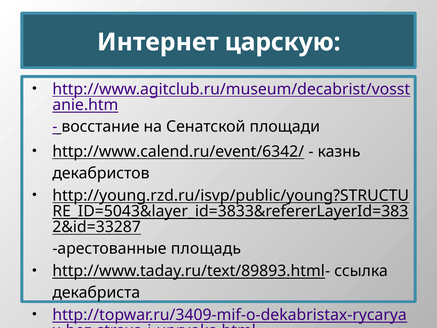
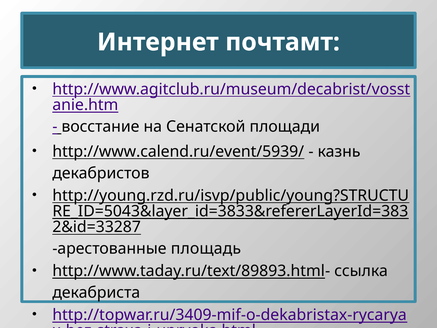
царскую: царскую -> почтамт (283, 42)
http://www.calend.ru/event/6342/: http://www.calend.ru/event/6342/ -> http://www.calend.ru/event/5939/ (178, 151)
